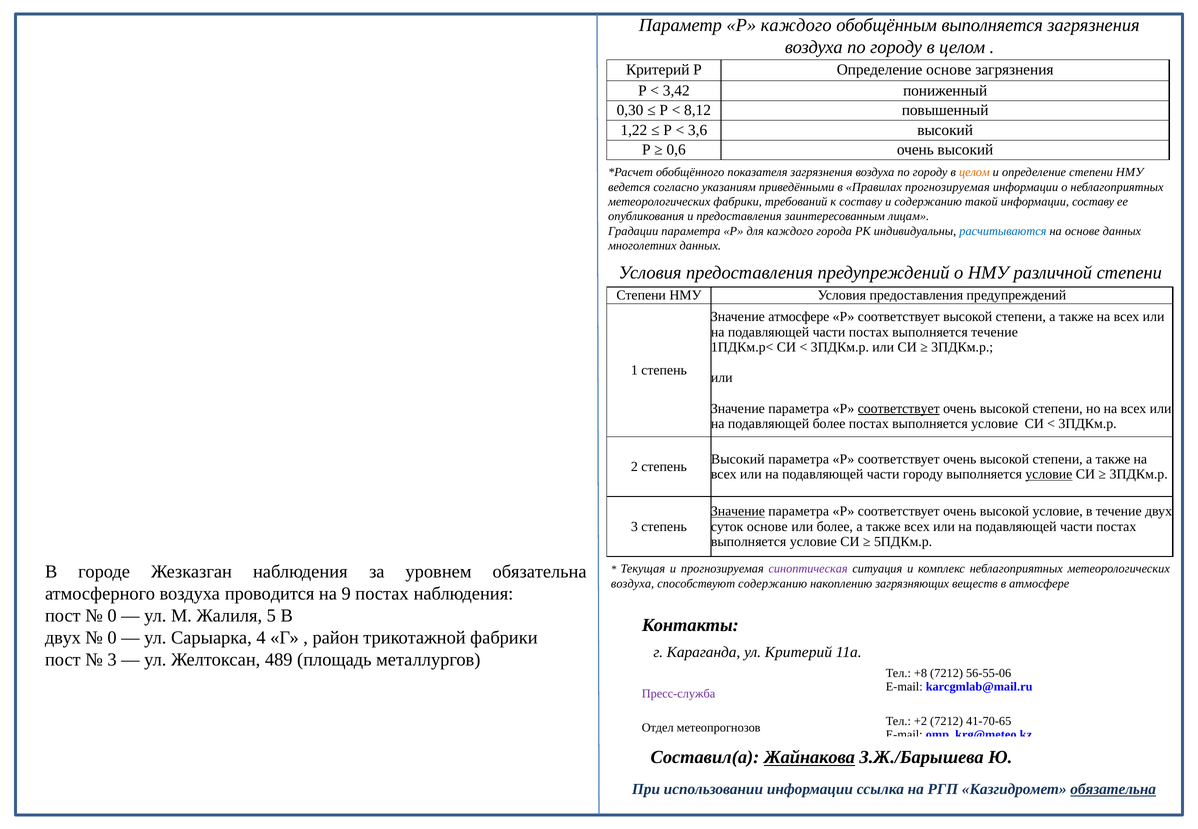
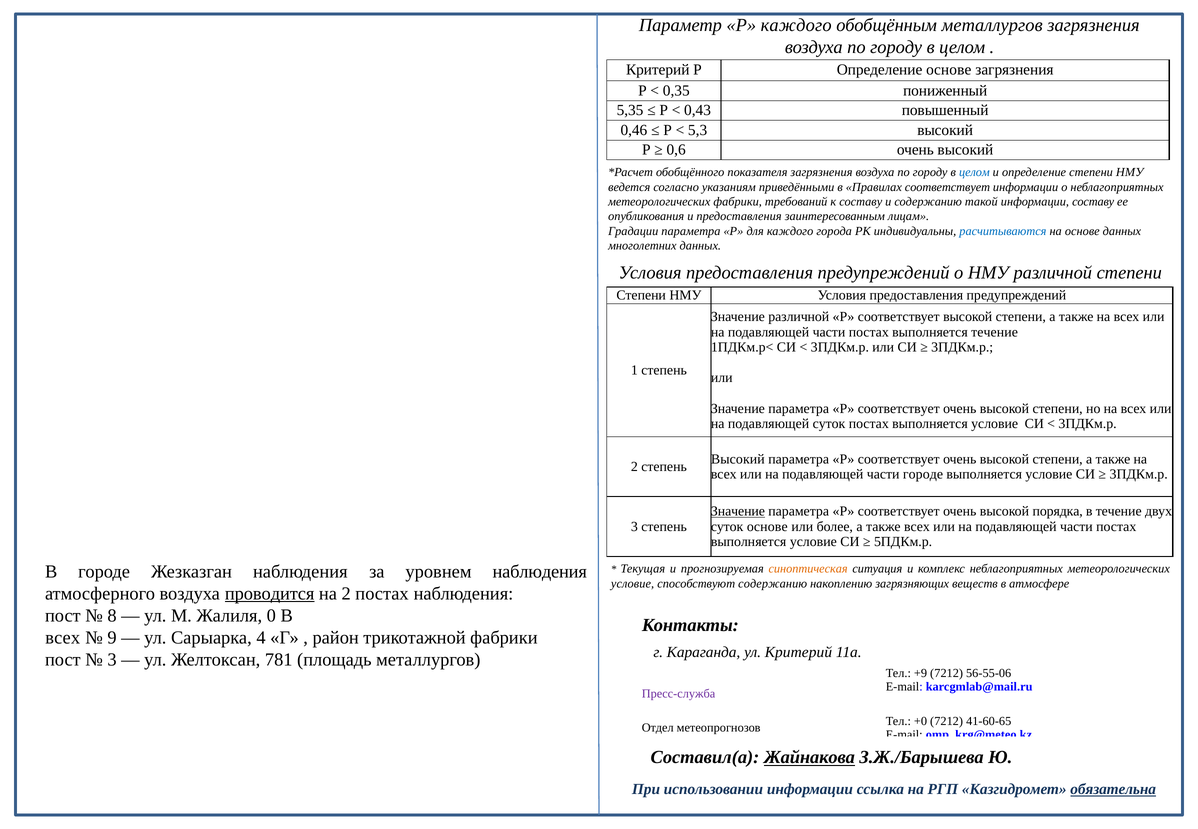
обобщённым выполняется: выполняется -> металлургов (992, 25)
3,42: 3,42 -> 0,35 (676, 91)
0,30: 0,30 -> 5,35 (630, 110)
8,12: 8,12 -> 0,43 (698, 110)
1,22: 1,22 -> 0,46 (634, 130)
3,6: 3,6 -> 5,3 (698, 130)
целом colour: orange -> blue (974, 172)
Правилах прогнозируемая: прогнозируемая -> соответствует (947, 187)
Значение атмосфере: атмосфере -> различной (799, 317)
соответствует underline: present -> none (899, 409)
подавляющей более: более -> суток (829, 424)
части городу: городу -> городе (923, 475)
условие underline: present -> none (1049, 475)
высокой условие: условие -> порядка (1058, 512)
уровнем обязательна: обязательна -> наблюдения (540, 572)
синоптическая colour: purple -> orange (808, 569)
воздуха: воздуха -> условие (633, 584)
проводится underline: none -> present (270, 594)
на 9: 9 -> 2 (346, 594)
0: 0 -> 8 (112, 616)
5: 5 -> 0 (271, 616)
двух: двух -> всех (63, 638)
0: 0 -> 9 (112, 638)
489: 489 -> 781 (279, 660)
+8: +8 -> +9 (920, 673)
+2: +2 -> +0 (920, 721)
41-70-65: 41-70-65 -> 41-60-65 (989, 721)
